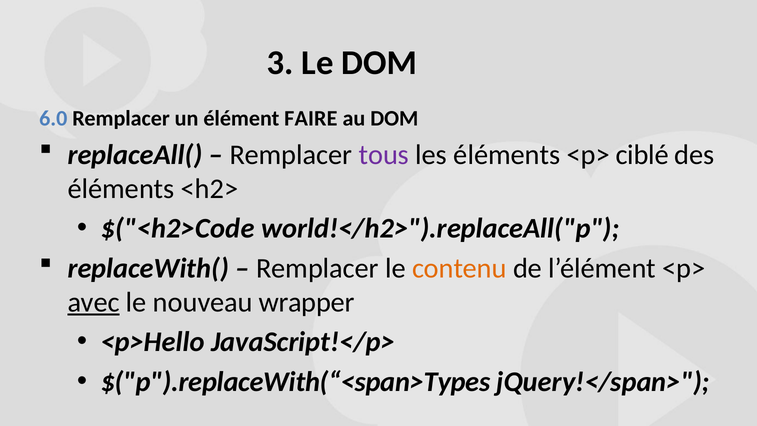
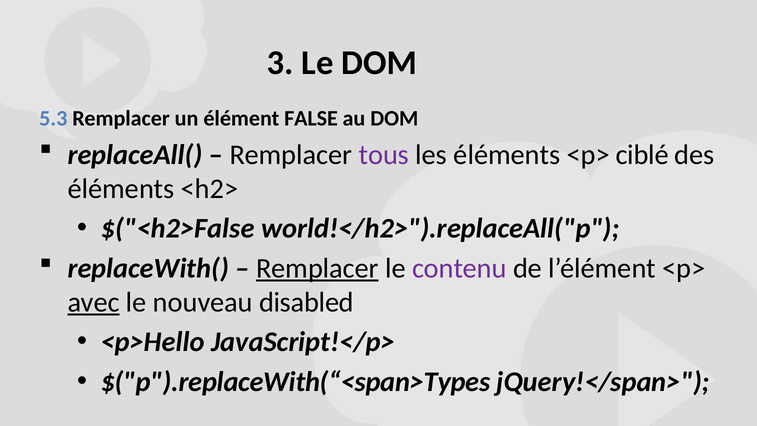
6.0: 6.0 -> 5.3 (53, 118)
FAIRE: FAIRE -> FALSE (311, 118)
$("<h2>Code: $("<h2>Code -> $("<h2>False (178, 228)
Remplacer underline: none -> present (317, 268)
contenu colour: orange -> purple (459, 268)
wrapper: wrapper -> disabled (306, 302)
